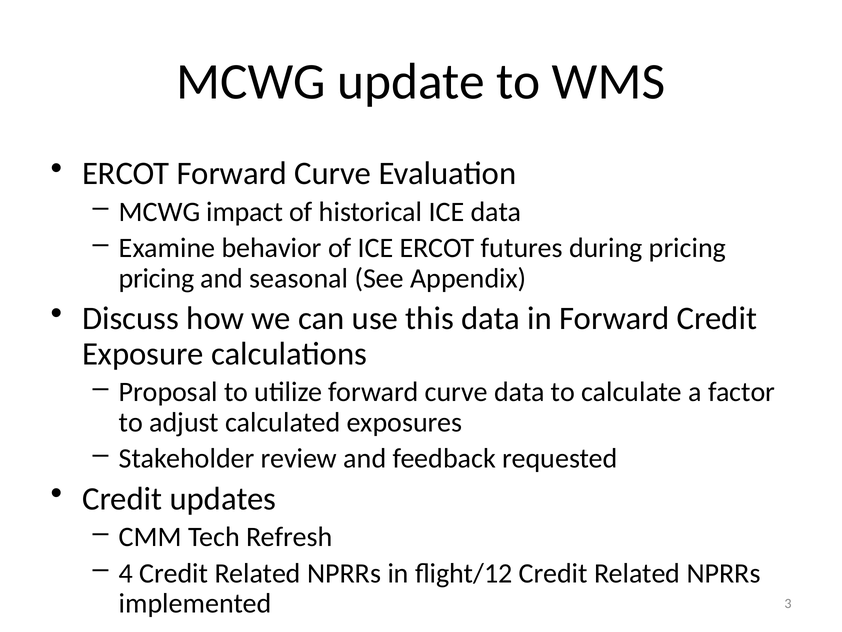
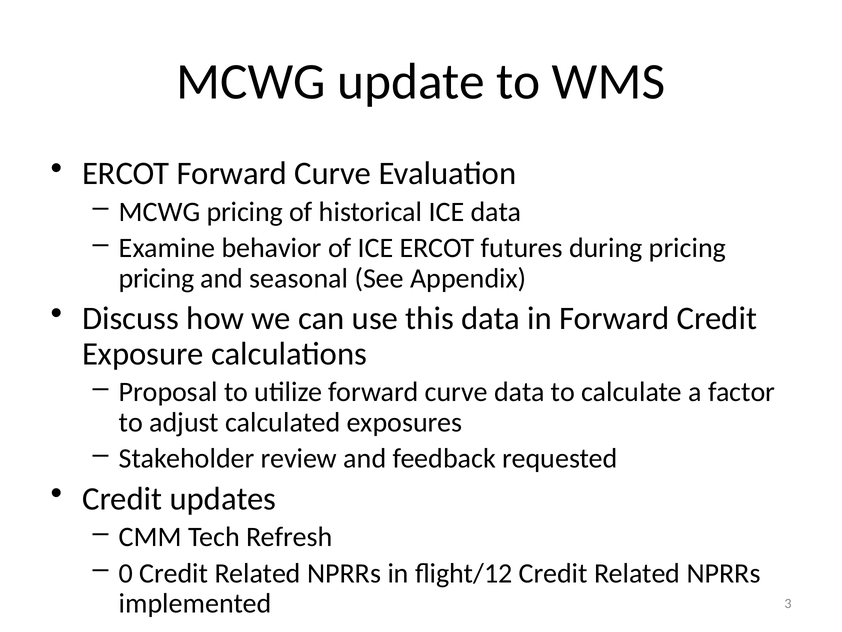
MCWG impact: impact -> pricing (245, 212)
4: 4 -> 0 (126, 573)
